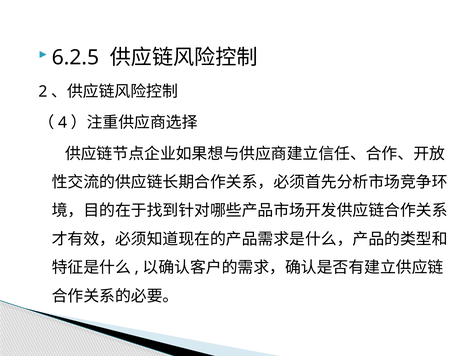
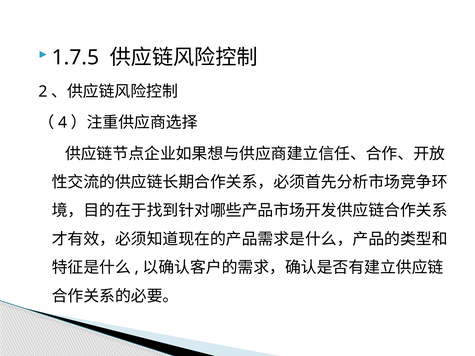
6.2.5: 6.2.5 -> 1.7.5 (75, 58)
